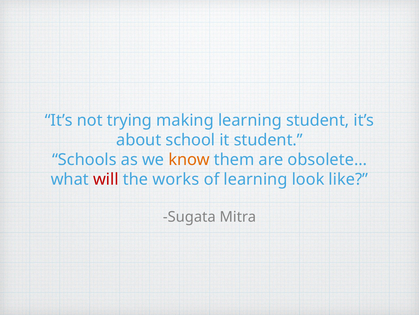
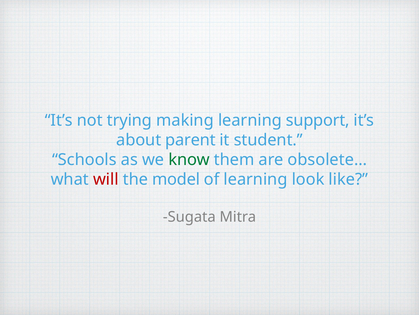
learning student: student -> support (318, 120)
school: school -> parent (190, 140)
know colour: orange -> green (189, 159)
works: works -> model (176, 179)
